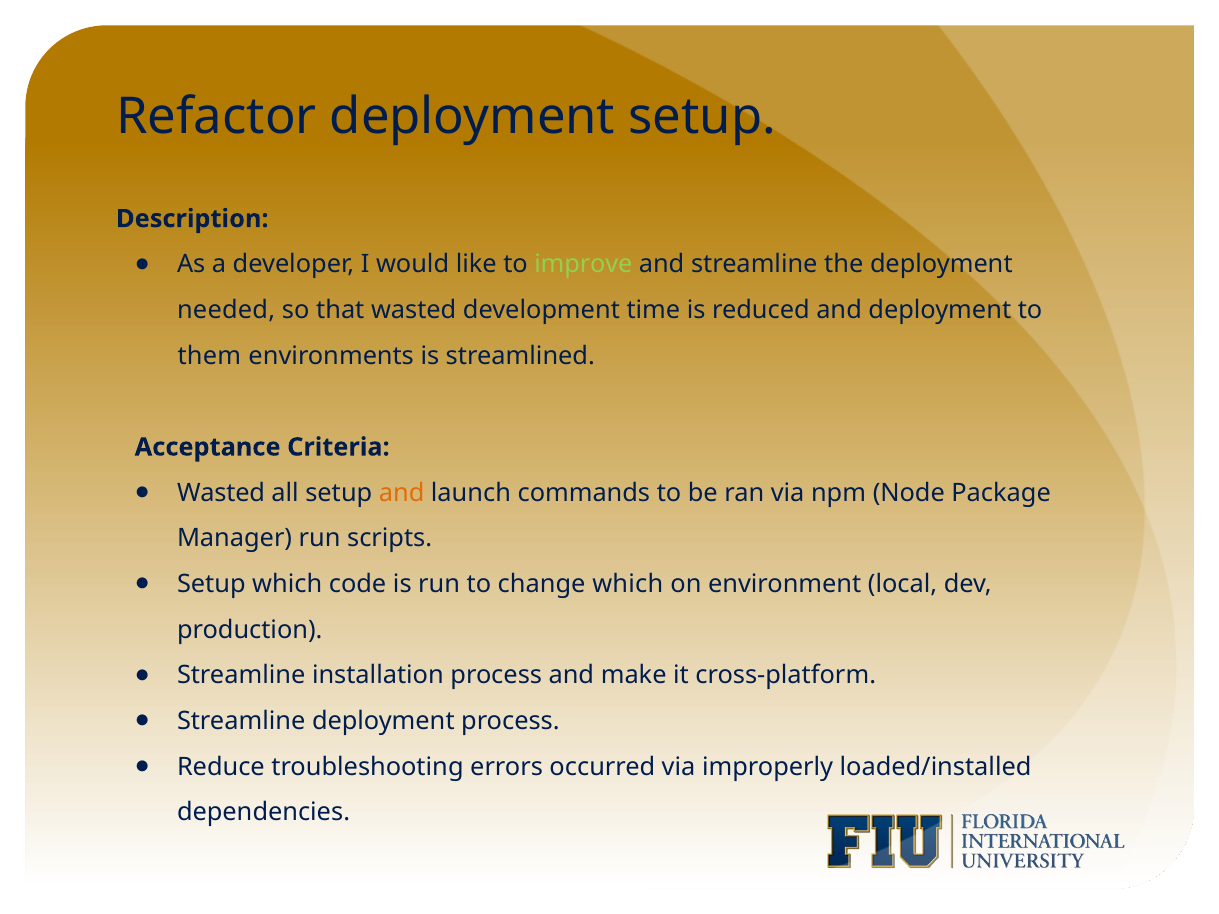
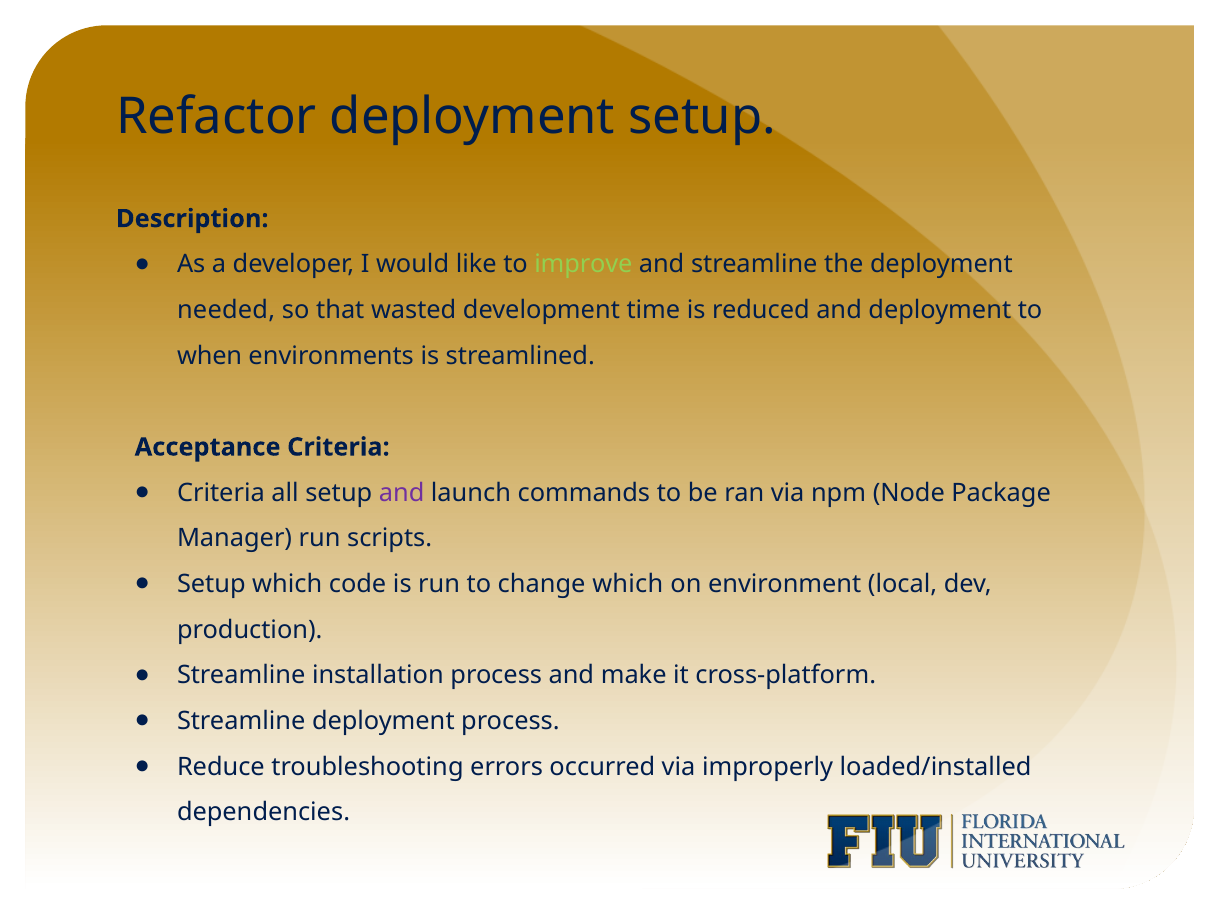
them: them -> when (210, 356)
Wasted: Wasted -> Criteria (221, 493)
and colour: orange -> purple (402, 493)
